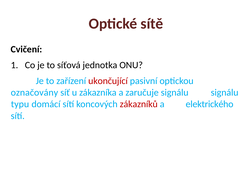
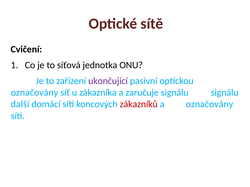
ukončující colour: red -> purple (108, 81)
typu: typu -> další (20, 104)
a elektrického: elektrického -> označovány (209, 104)
